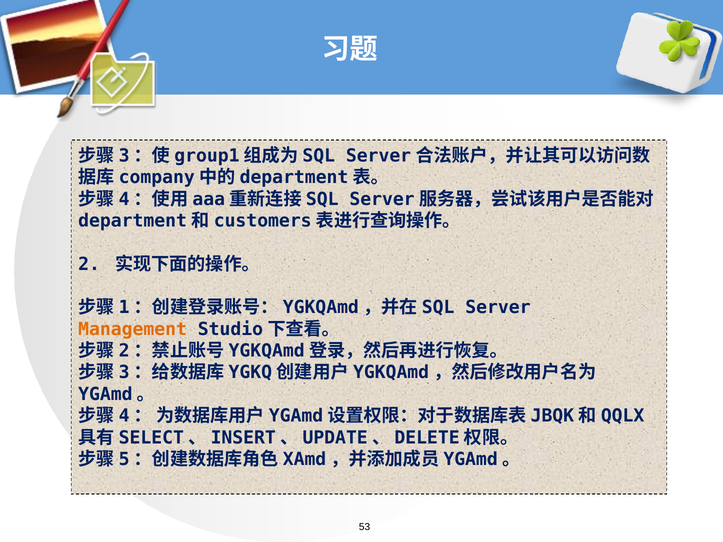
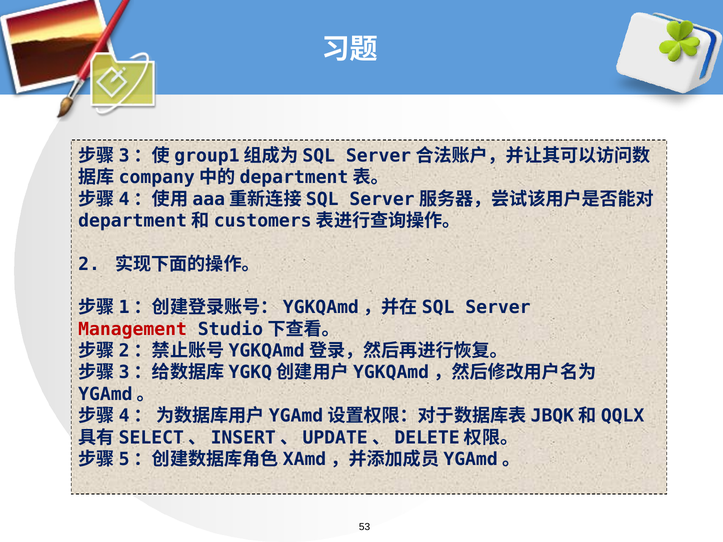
Management colour: orange -> red (133, 329)
